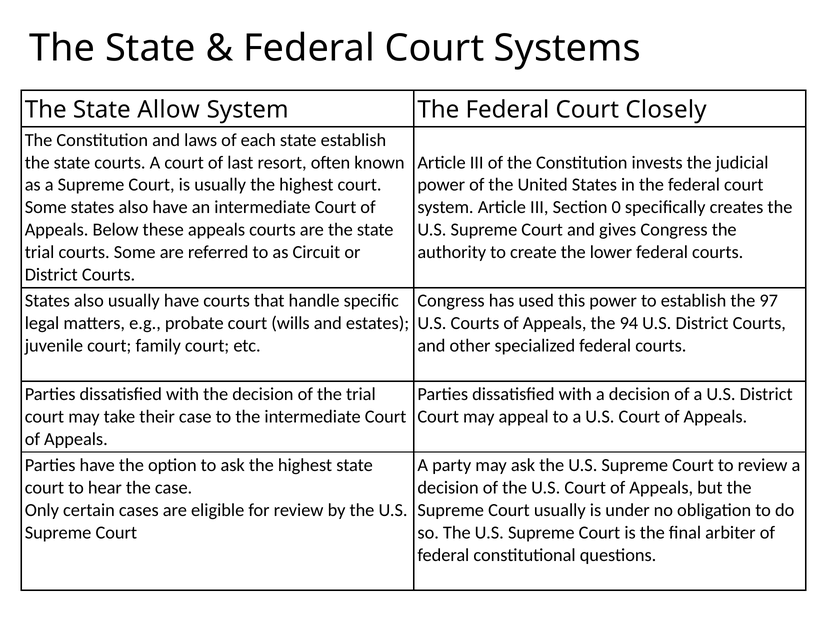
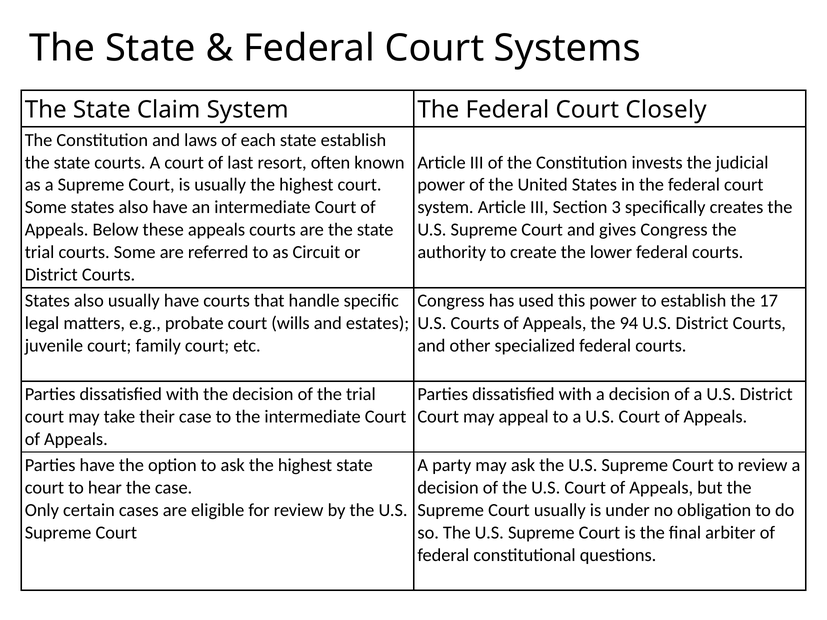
Allow: Allow -> Claim (169, 110)
0: 0 -> 3 (616, 207)
97: 97 -> 17 (769, 301)
